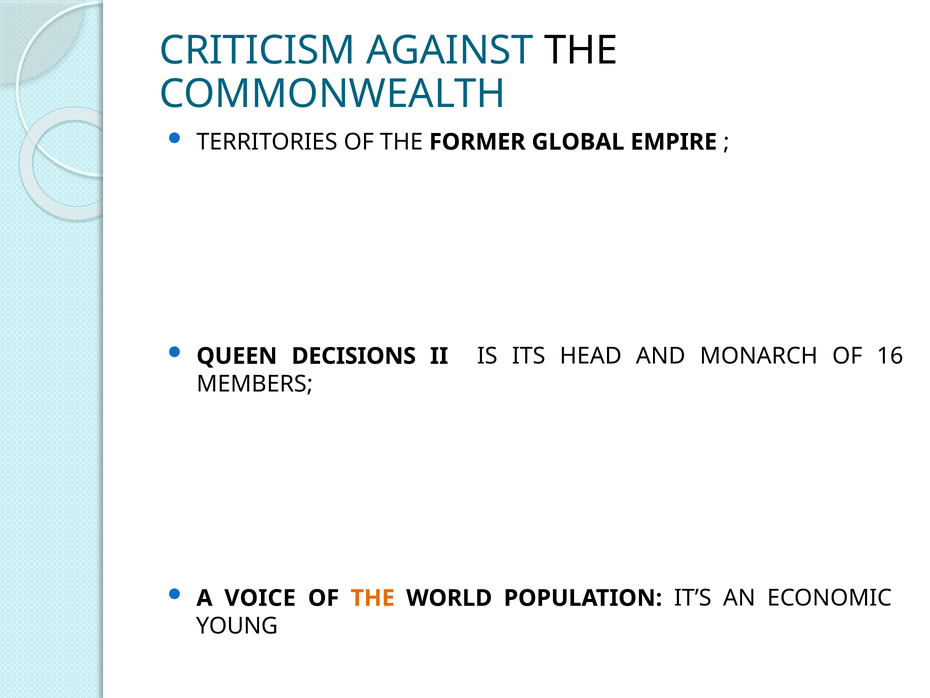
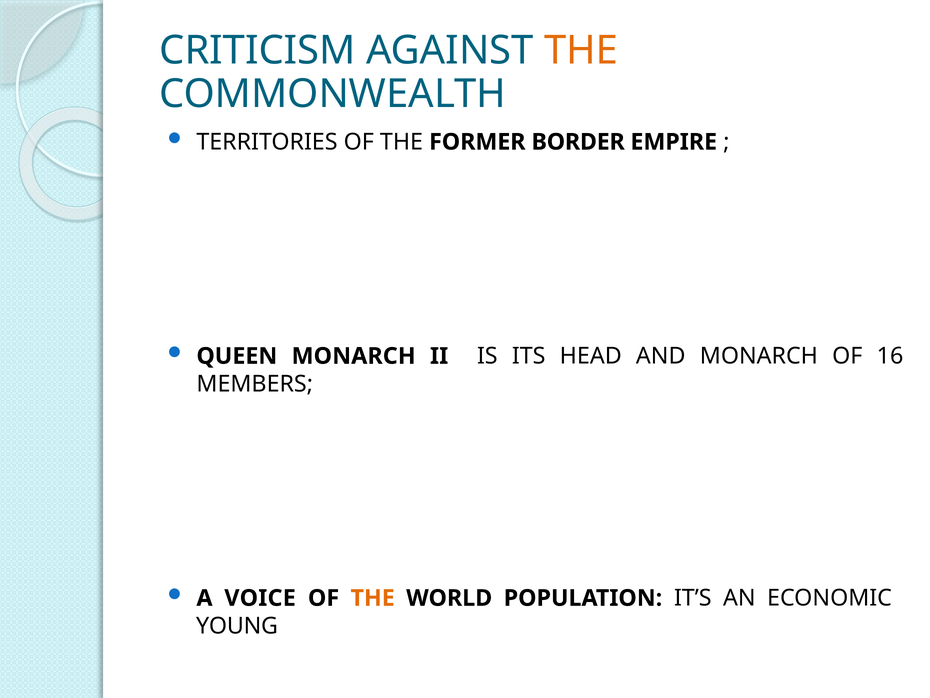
THE colour: black -> orange (581, 51)
GLOBAL: GLOBAL -> BORDER (578, 142)
QUEEN DECISIONS: DECISIONS -> MONARCH (354, 356)
